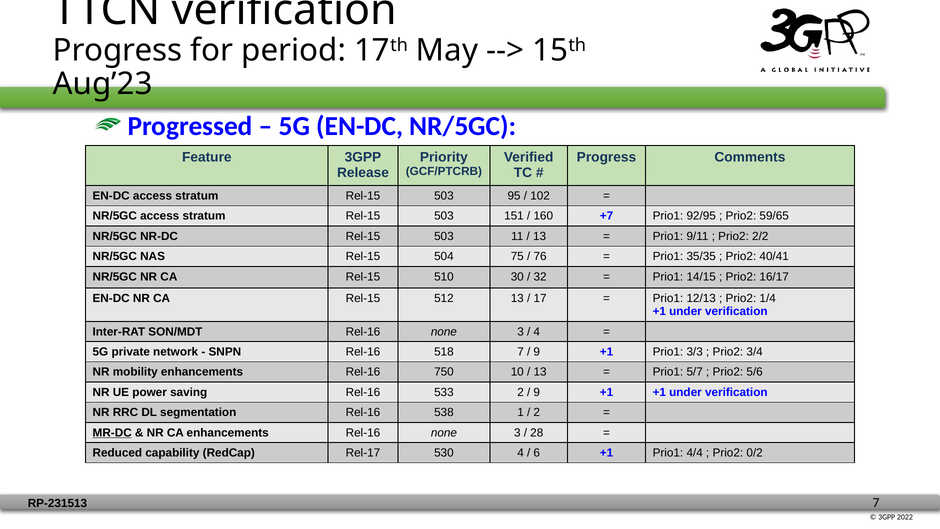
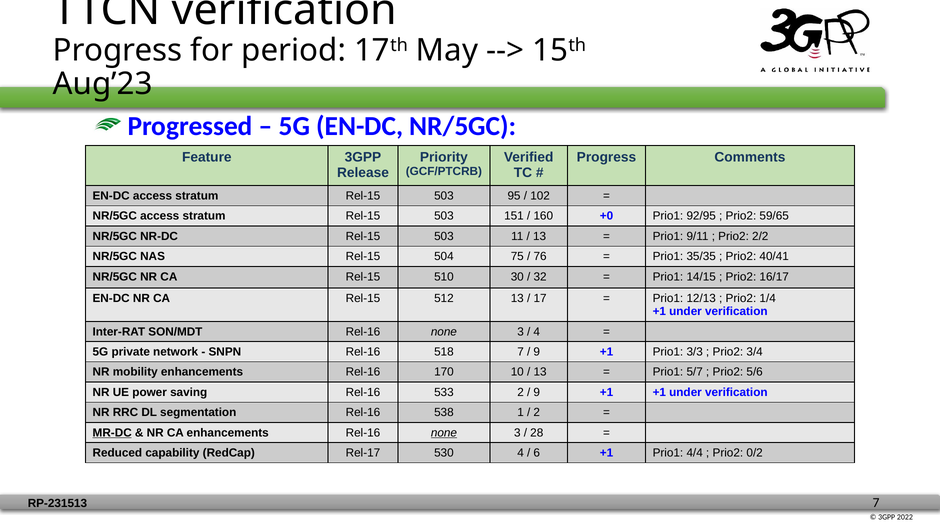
+7: +7 -> +0 (607, 216)
750: 750 -> 170 (444, 372)
none underline: none -> present (444, 432)
